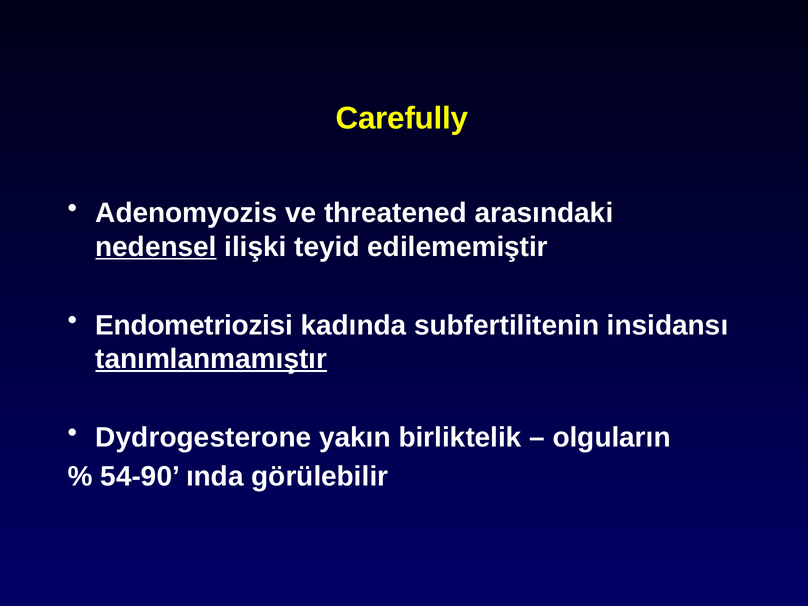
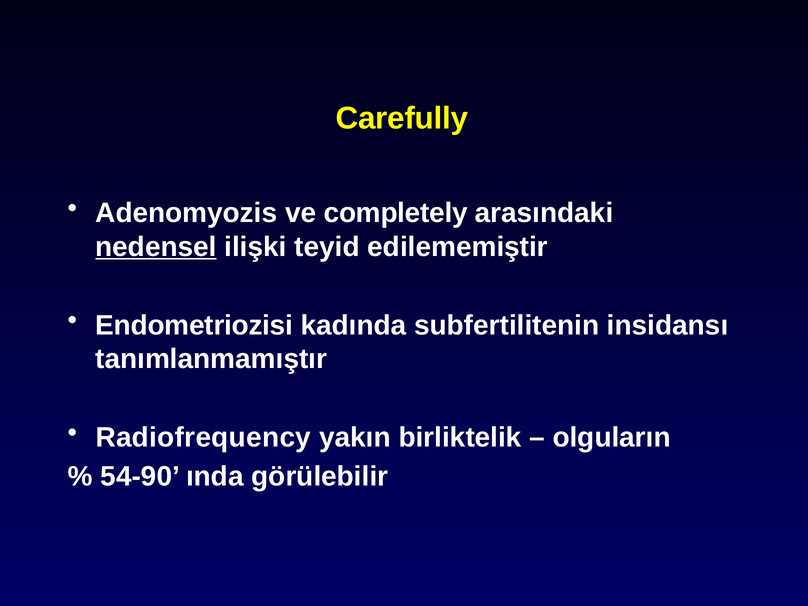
threatened: threatened -> completely (396, 213)
tanımlanmamıştır underline: present -> none (211, 359)
Dydrogesterone: Dydrogesterone -> Radiofrequency (203, 437)
